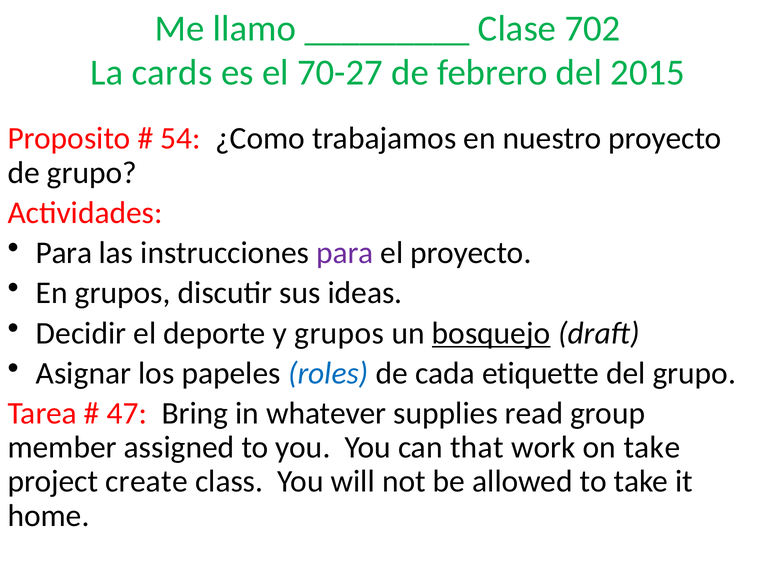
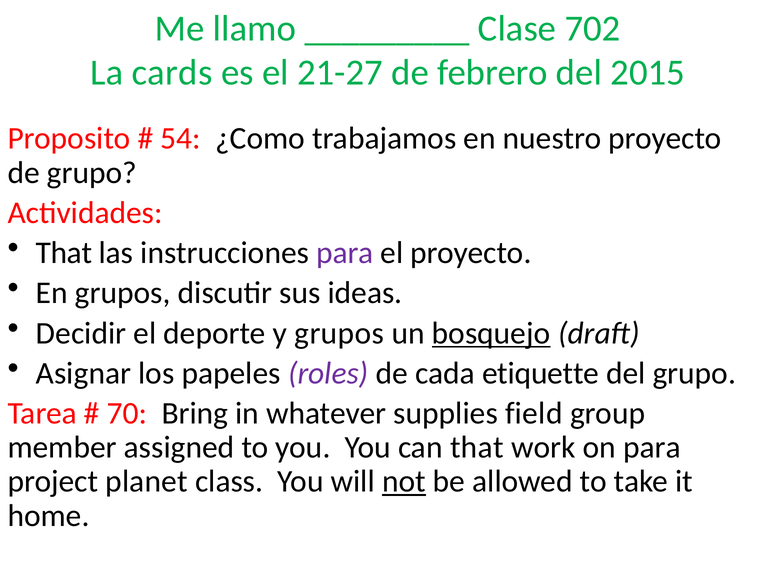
70-27: 70-27 -> 21-27 (340, 73)
Para: Para -> That (64, 253)
roles colour: blue -> purple (328, 373)
47: 47 -> 70 (127, 413)
read: read -> field (534, 413)
on take: take -> para (652, 447)
create: create -> planet (147, 481)
not underline: none -> present (404, 481)
